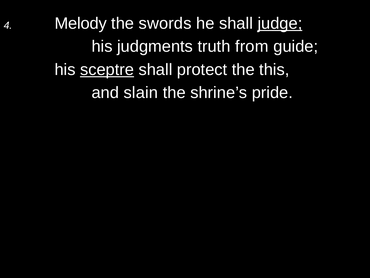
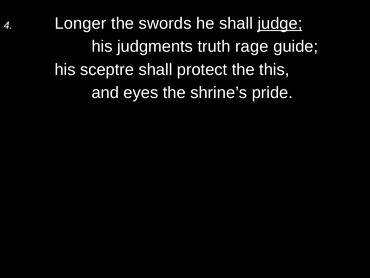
Melody: Melody -> Longer (80, 23)
from: from -> rage (252, 46)
sceptre underline: present -> none (107, 69)
slain: slain -> eyes (141, 92)
